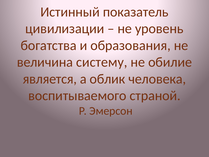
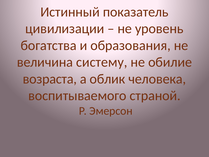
является: является -> возраста (50, 79)
